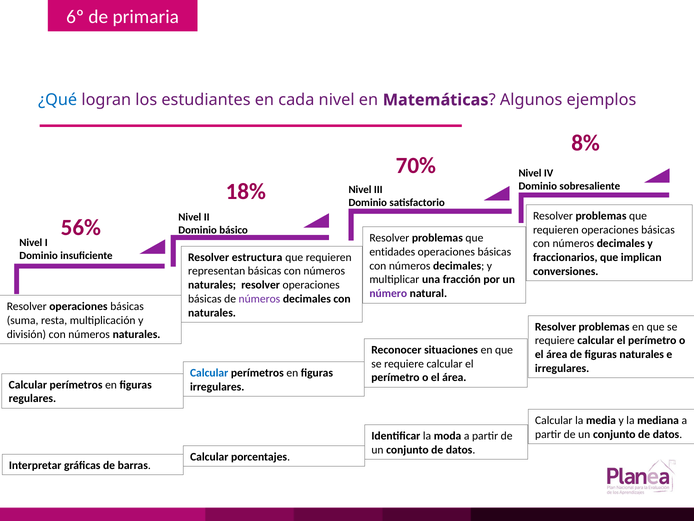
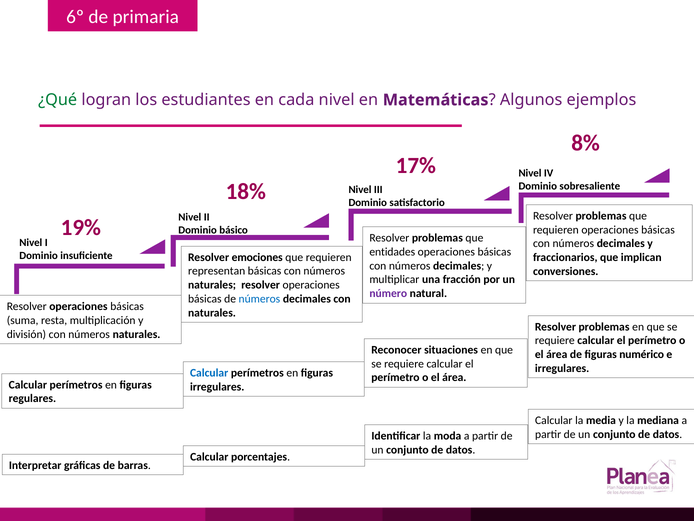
¿Qué colour: blue -> green (58, 100)
70%: 70% -> 17% (416, 165)
56%: 56% -> 19% (81, 227)
estructura: estructura -> emociones (257, 257)
números colour: purple -> blue (259, 299)
figuras naturales: naturales -> numérico (642, 354)
